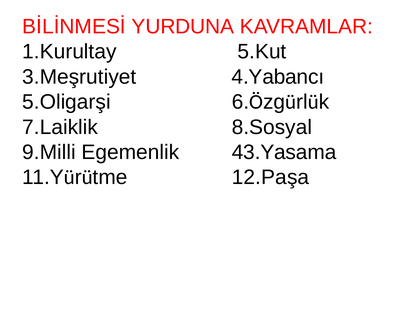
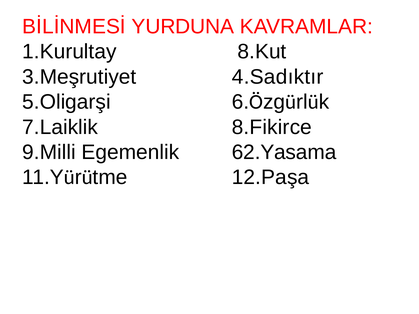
5.Kut: 5.Kut -> 8.Kut (262, 52)
4.Yabancı: 4.Yabancı -> 4.Sadıktır (278, 77)
8.Sosyal: 8.Sosyal -> 8.Fikirce (272, 127)
43.Yasama: 43.Yasama -> 62.Yasama (284, 152)
